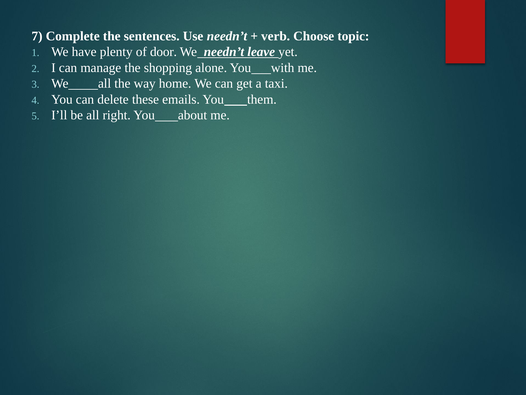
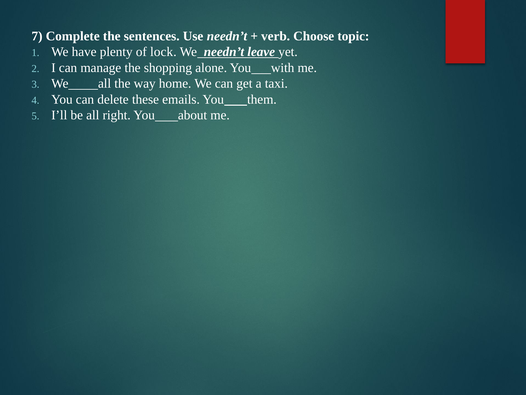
door: door -> lock (163, 52)
